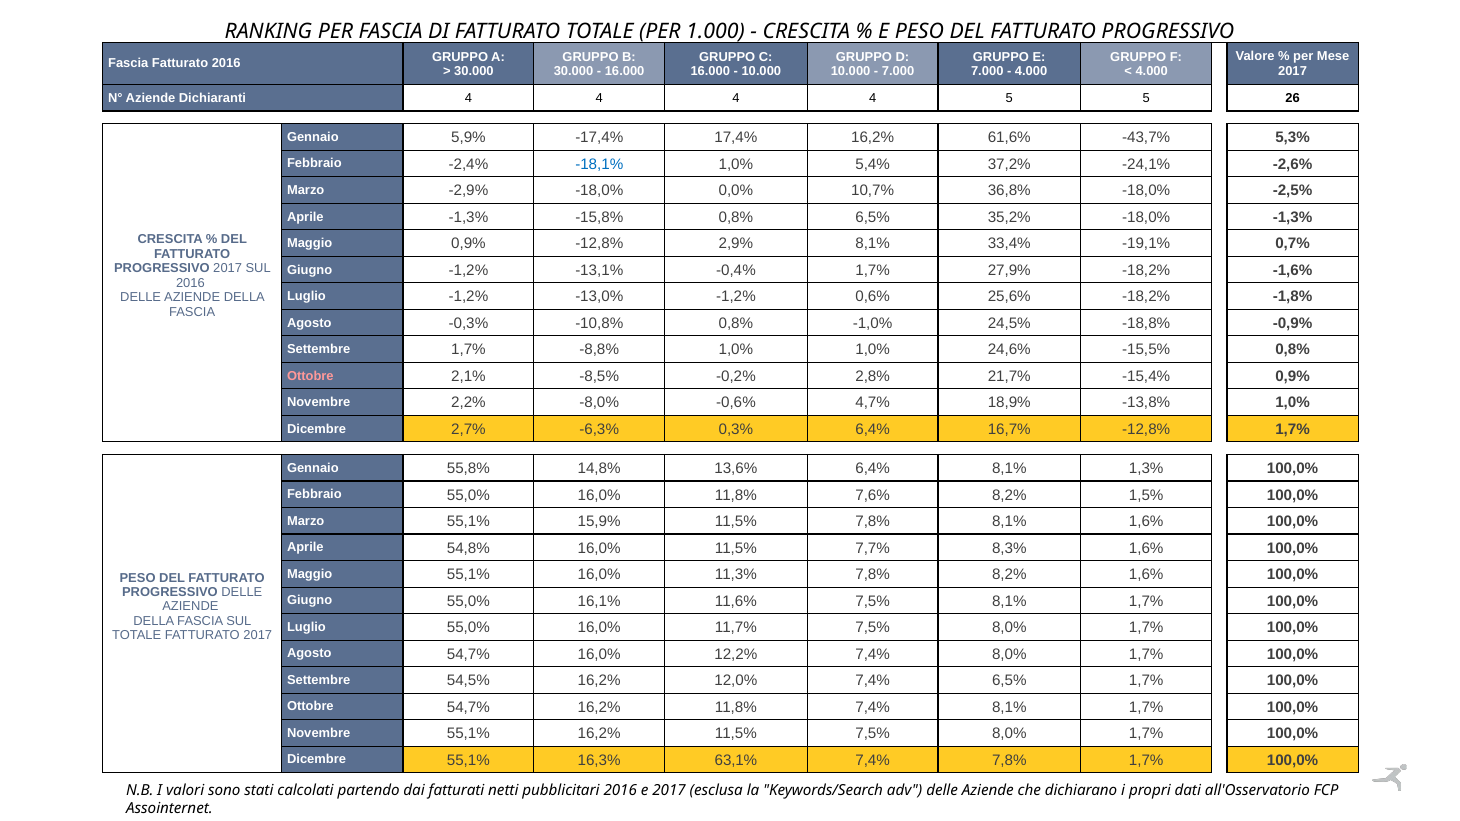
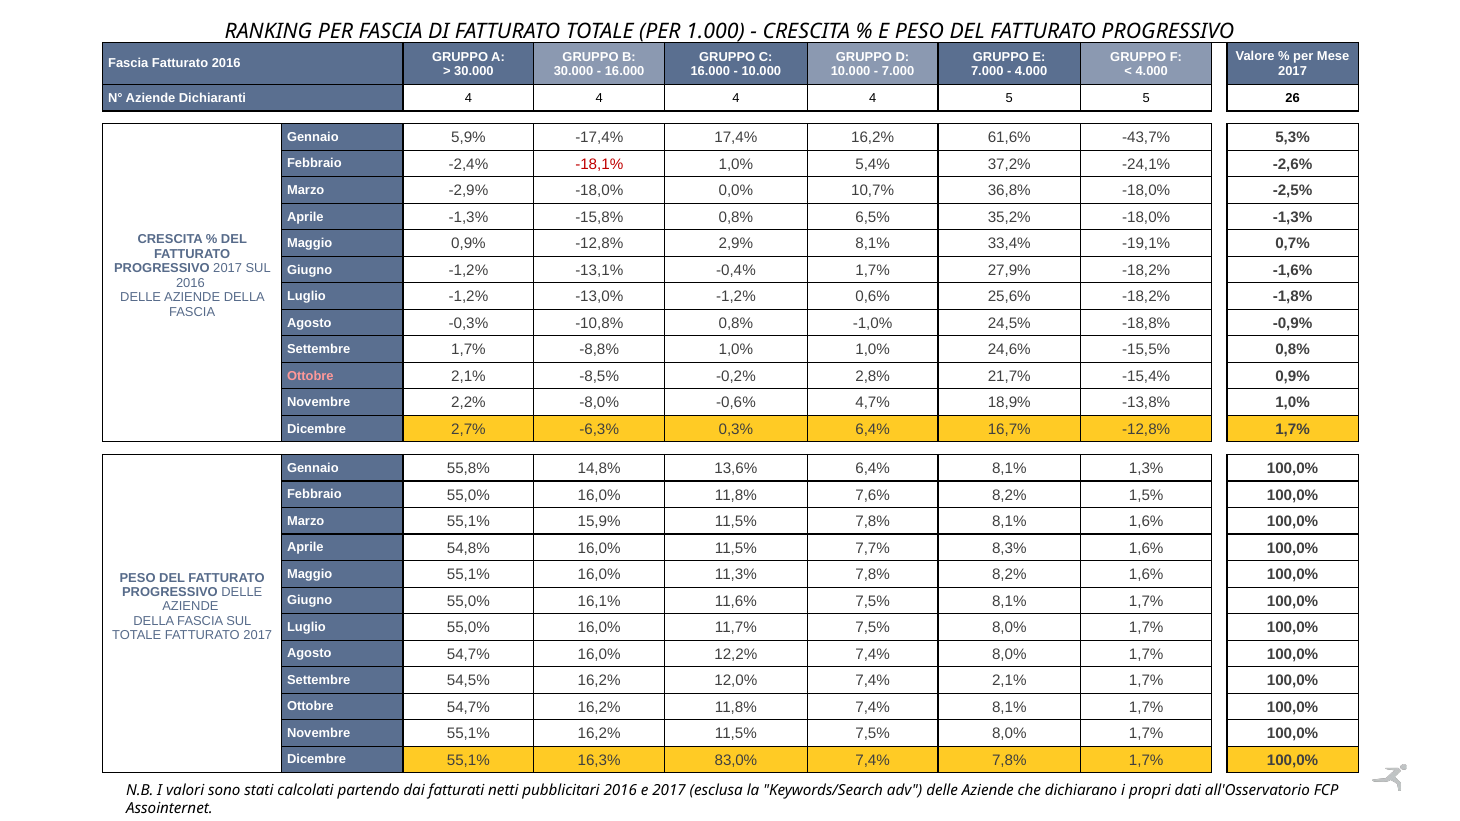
-18,1% colour: blue -> red (599, 164)
7,4% 6,5%: 6,5% -> 2,1% (1009, 681)
63,1%: 63,1% -> 83,0% (736, 760)
